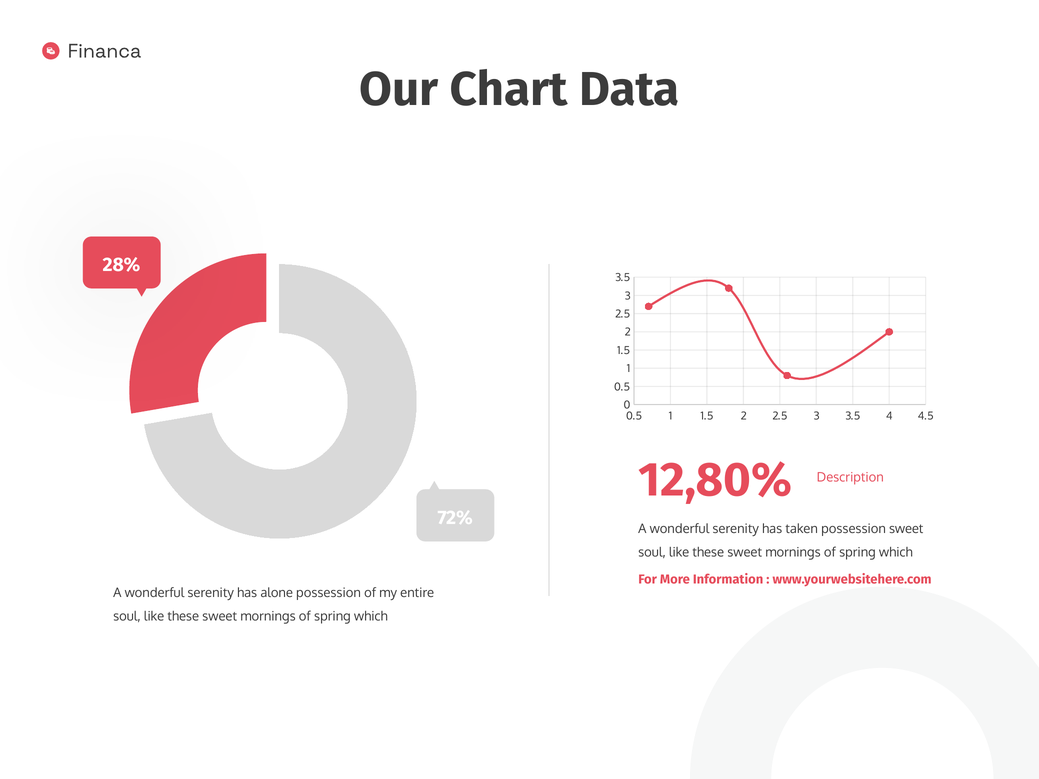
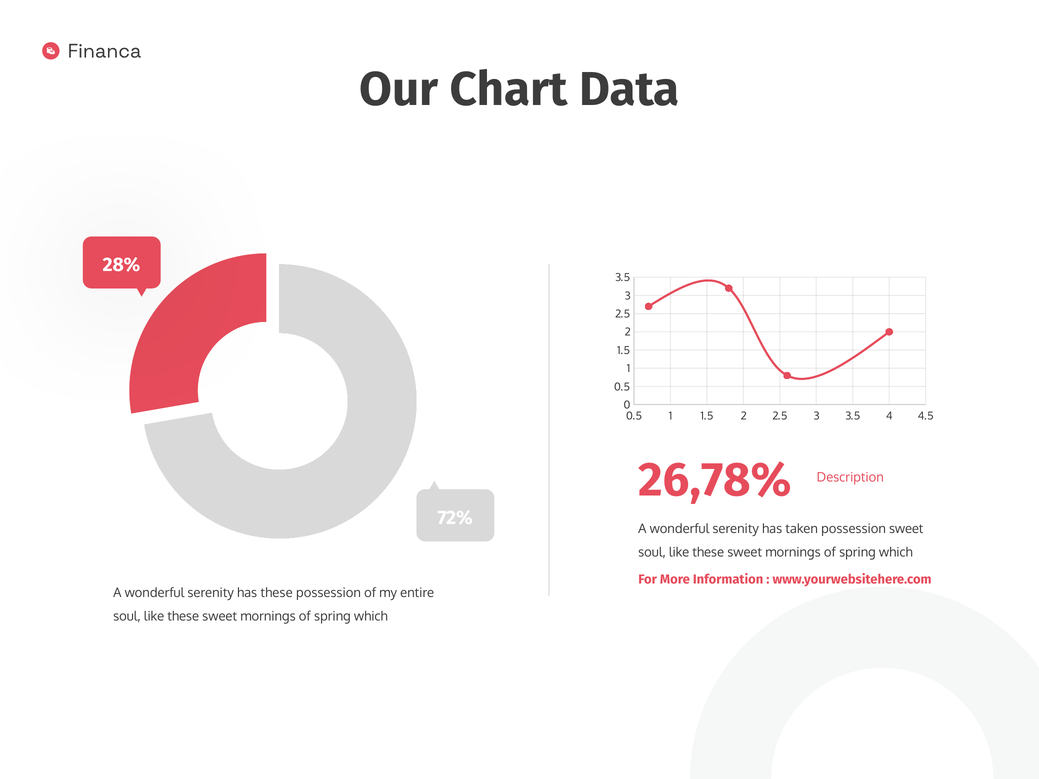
12,80%: 12,80% -> 26,78% (715, 480)
has alone: alone -> these (277, 593)
